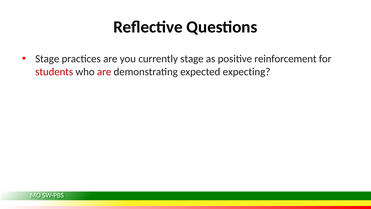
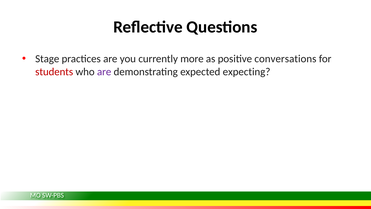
currently stage: stage -> more (192, 59)
reinforcement: reinforcement -> conversations (285, 59)
are colour: red -> purple (104, 72)
